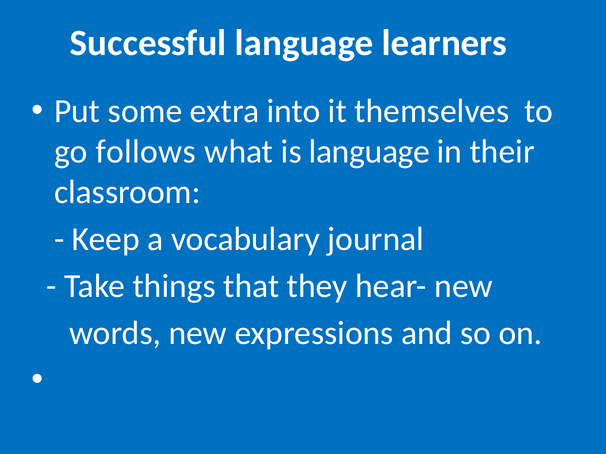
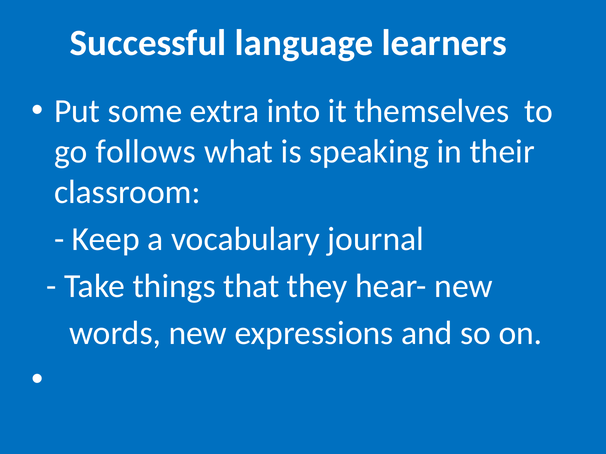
is language: language -> speaking (369, 152)
